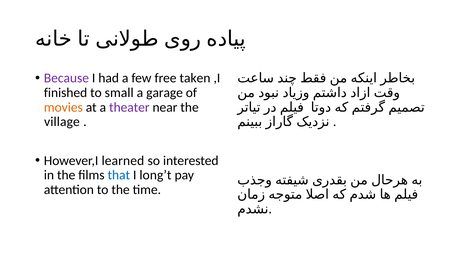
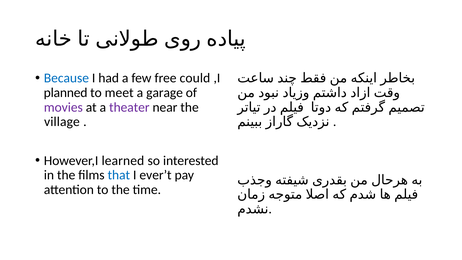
Because colour: purple -> blue (66, 78)
taken: taken -> could (195, 78)
finished: finished -> planned (66, 93)
small: small -> meet (119, 93)
movies colour: orange -> purple (63, 107)
long’t: long’t -> ever’t (155, 175)
